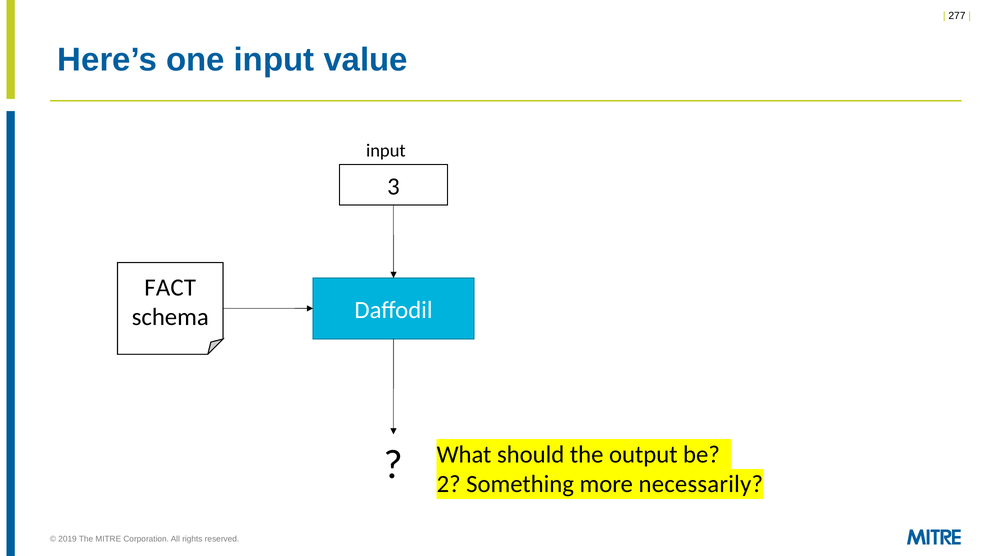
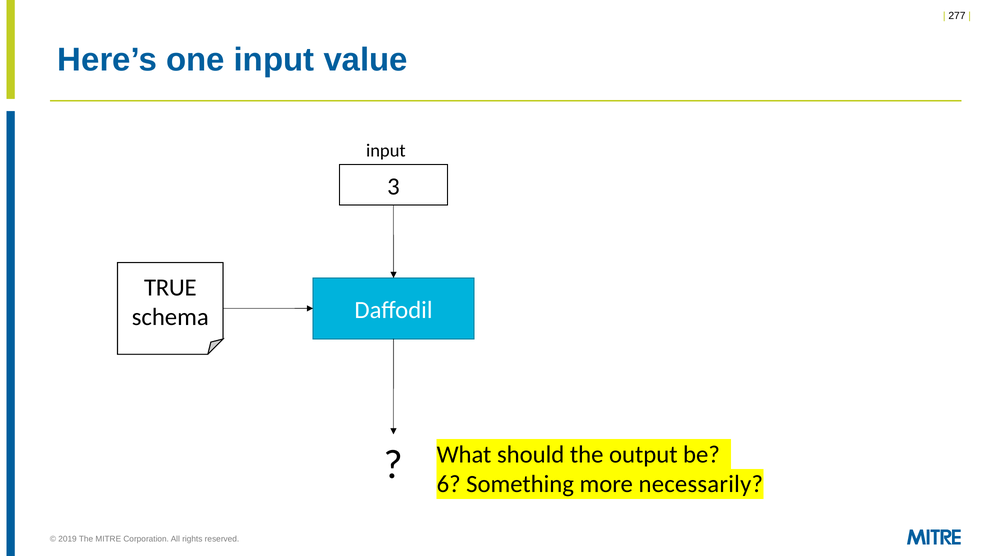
FACT: FACT -> TRUE (170, 288)
2: 2 -> 6 (449, 484)
